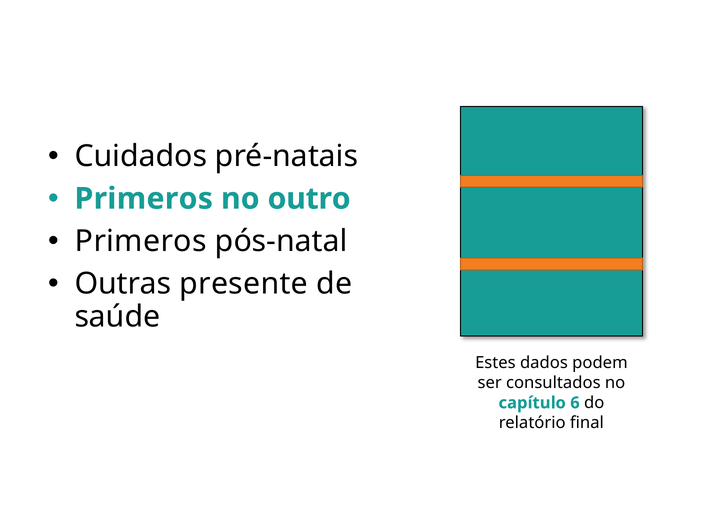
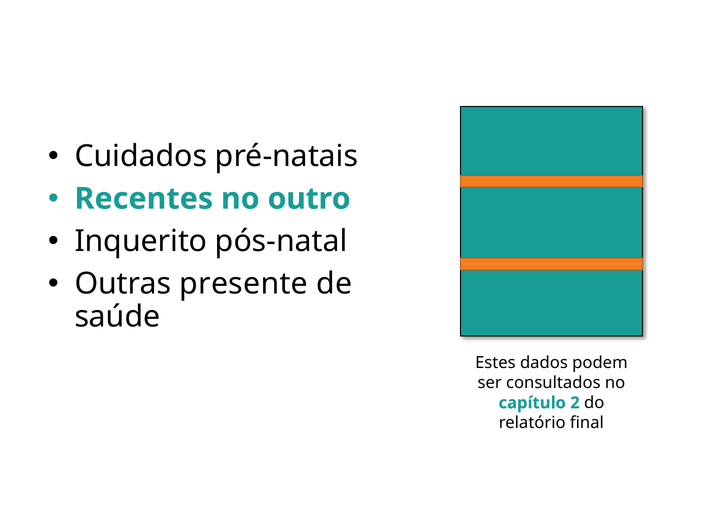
Primeros: Primeros -> Recentes (144, 199)
Primeros: Primeros -> Inquerito (141, 241)
6: 6 -> 2 (575, 403)
